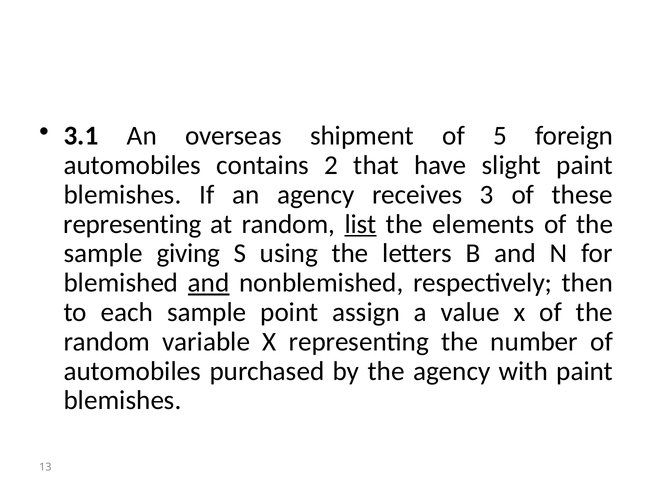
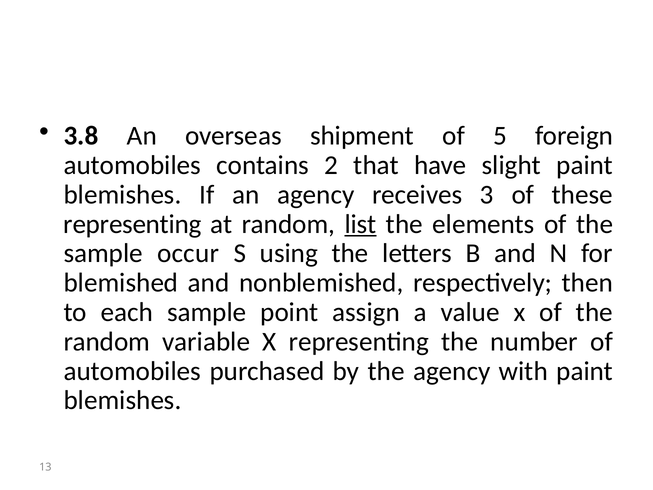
3.1: 3.1 -> 3.8 (81, 136)
giving: giving -> occur (188, 253)
and underline: present -> none (209, 283)
